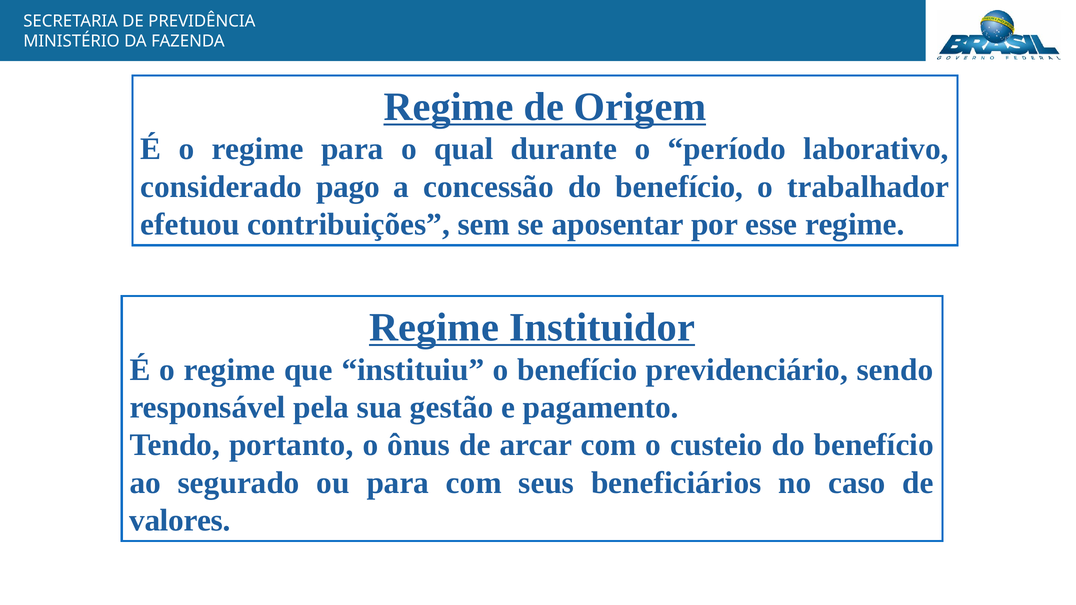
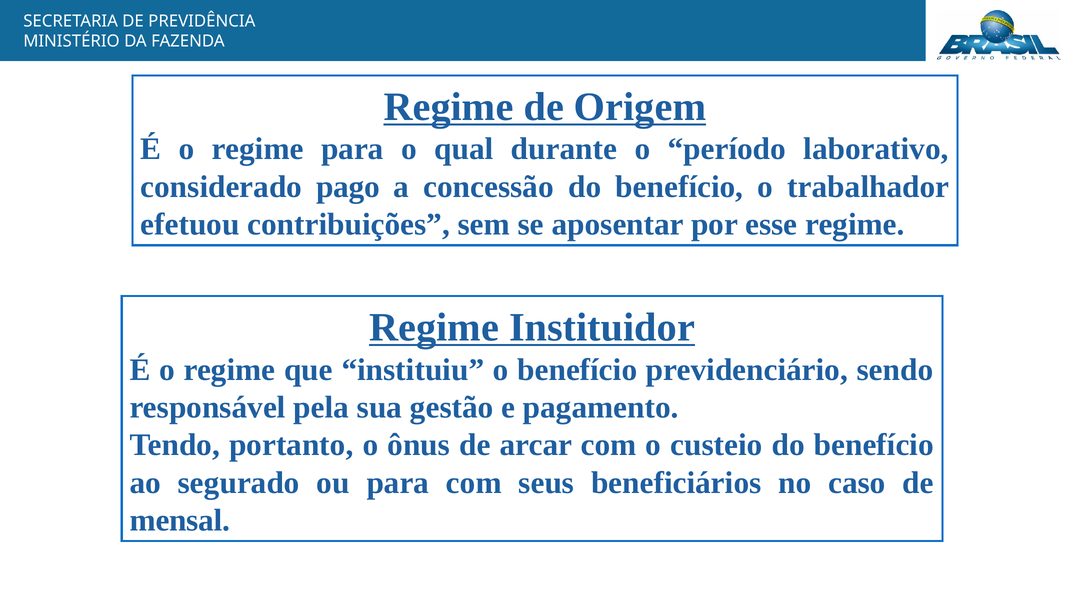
valores: valores -> mensal (180, 521)
